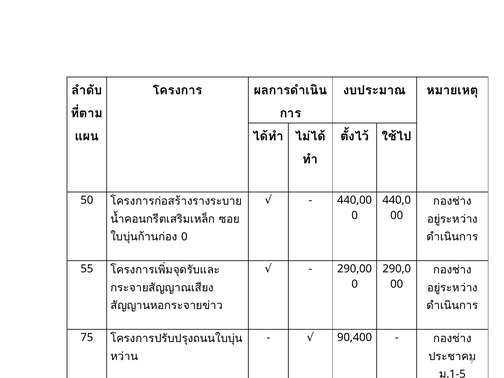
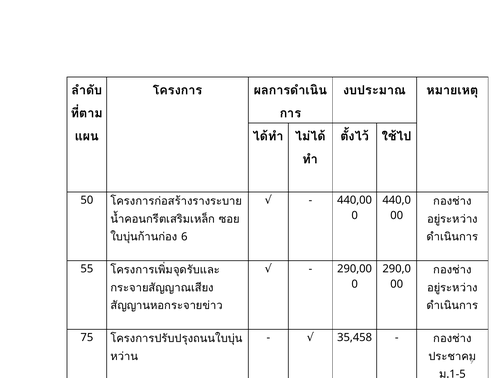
0: 0 -> 6 (184, 237)
90,400: 90,400 -> 35,458 (355, 338)
